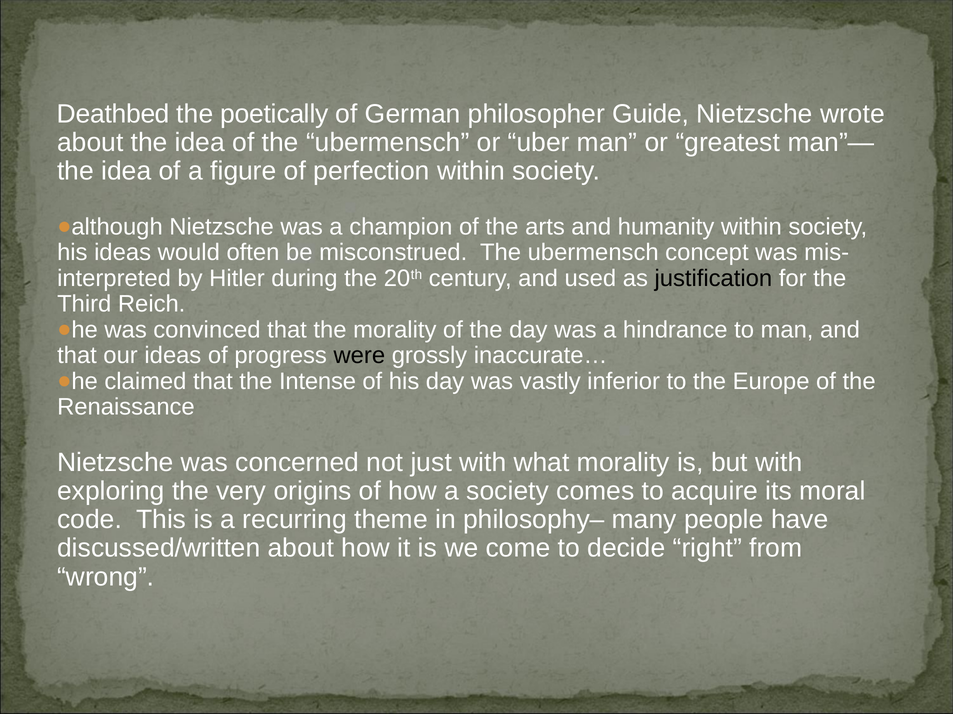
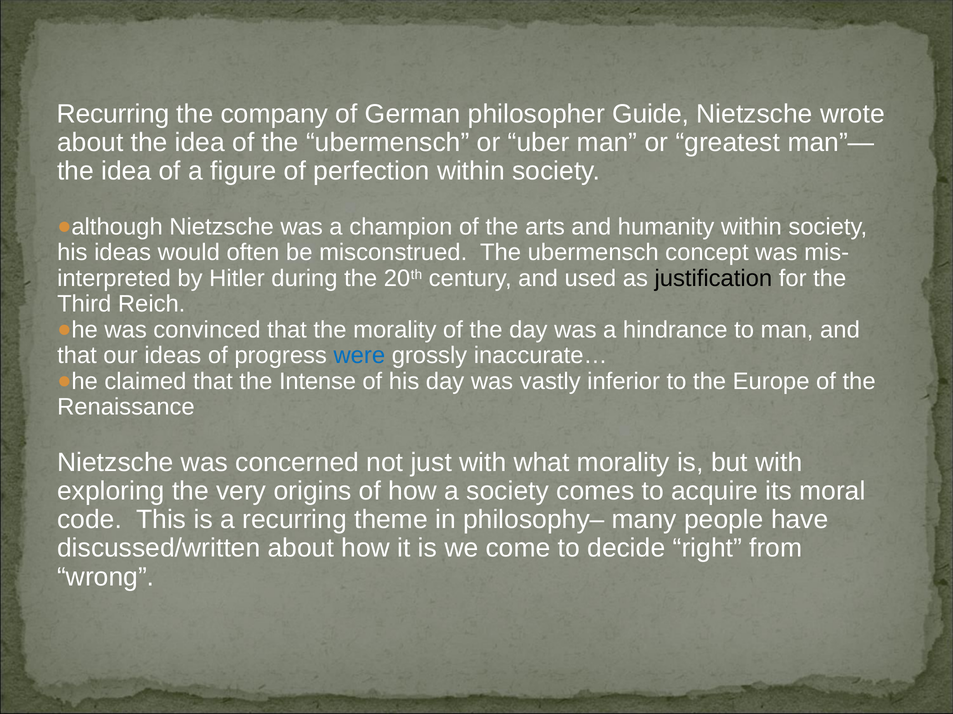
Deathbed: Deathbed -> Recurring (113, 114)
poetically: poetically -> company (274, 114)
were colour: black -> blue (359, 356)
